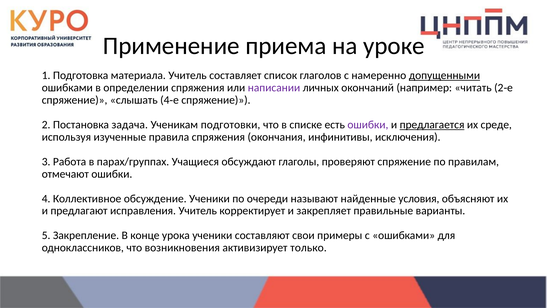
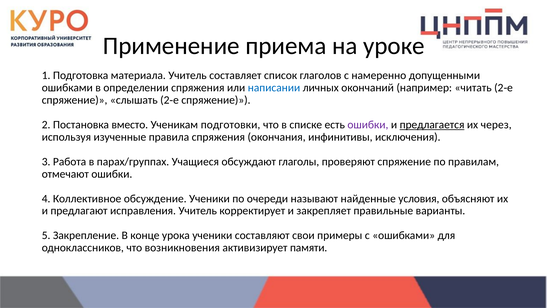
допущенными underline: present -> none (444, 75)
написании colour: purple -> blue (274, 88)
слышать 4: 4 -> 2 (165, 100)
задача: задача -> вместо (130, 125)
среде: среде -> через (496, 125)
только: только -> памяти (309, 248)
